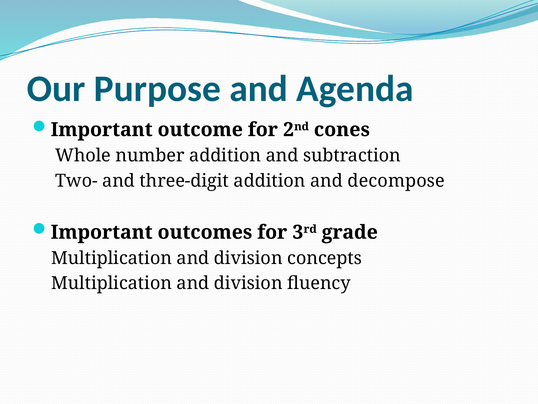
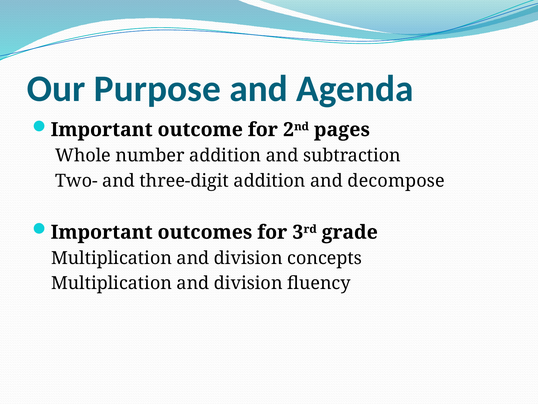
cones: cones -> pages (342, 130)
